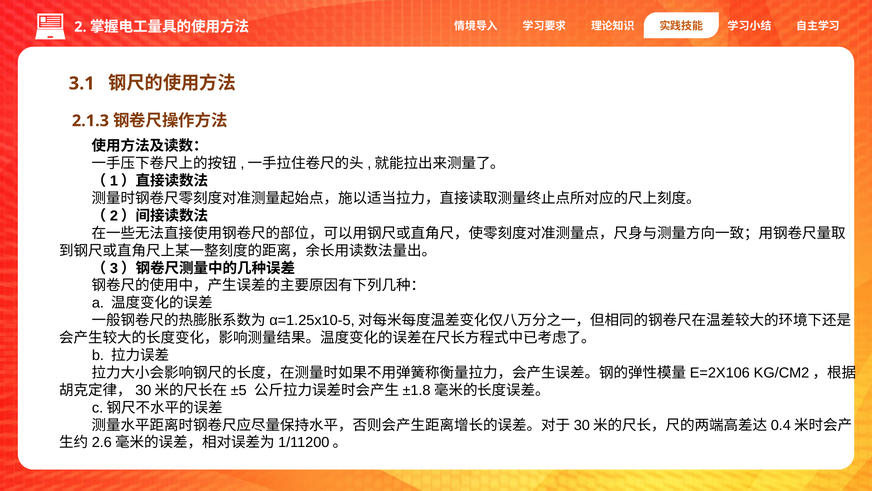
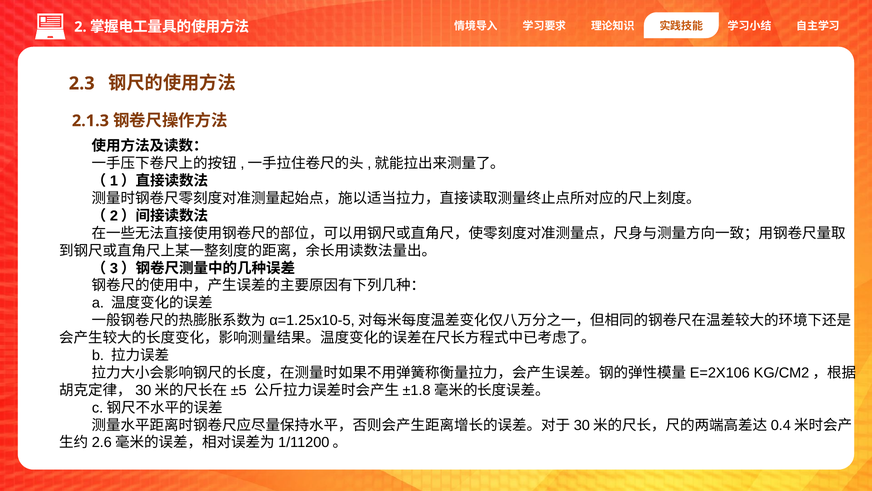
3.1: 3.1 -> 2.3 (82, 83)
